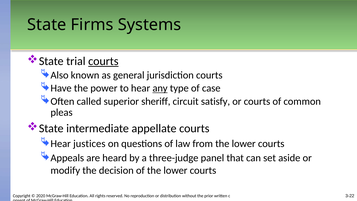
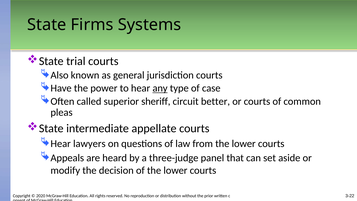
courts underline: present -> none (103, 61)
satisfy: satisfy -> better (215, 101)
justices: justices -> lawyers (89, 144)
